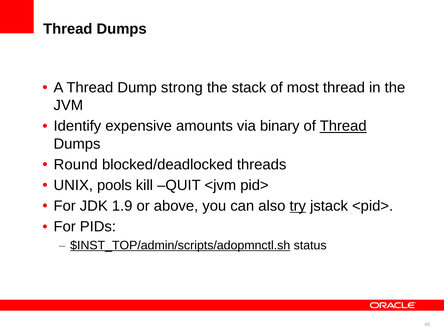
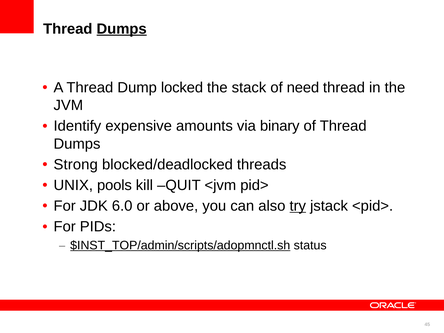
Dumps underline: none -> present (122, 29)
strong: strong -> locked (182, 88)
most: most -> need (303, 88)
Thread underline: present -> none (343, 126)
Round: Round -> Strong (76, 165)
1.9: 1.9 -> 6.0 (122, 206)
